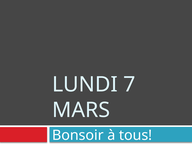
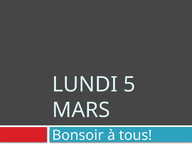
7: 7 -> 5 (129, 84)
